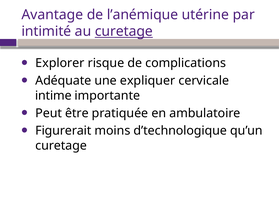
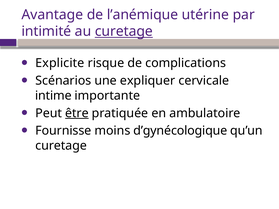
Explorer: Explorer -> Explicite (60, 63)
Adéquate: Adéquate -> Scénarios (63, 81)
être underline: none -> present (77, 113)
Figurerait: Figurerait -> Fournisse (63, 131)
d’technologique: d’technologique -> d’gynécologique (180, 131)
